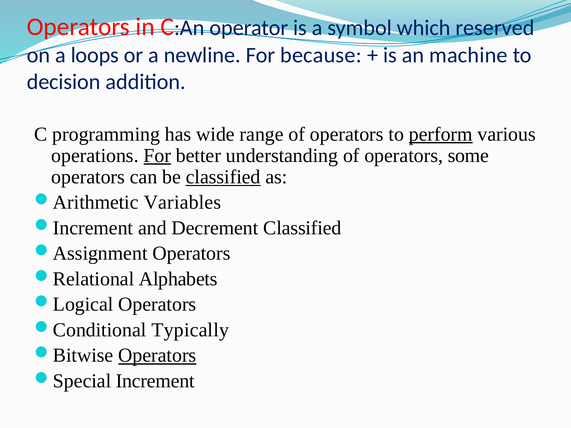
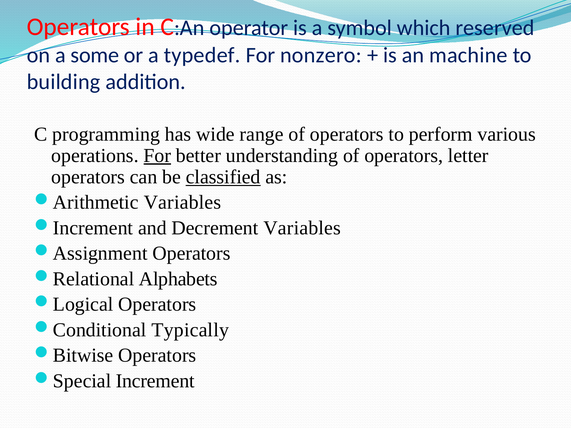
loops: loops -> some (95, 55)
newline: newline -> typedef (202, 55)
because: because -> nonzero (321, 55)
decision: decision -> building (64, 82)
perform underline: present -> none (441, 134)
some: some -> letter (468, 156)
Decrement Classified: Classified -> Variables (302, 228)
Operators underline: present -> none (157, 356)
